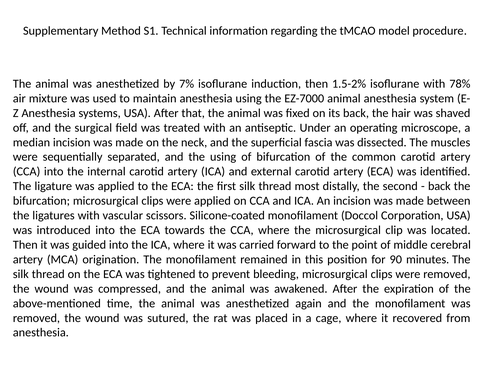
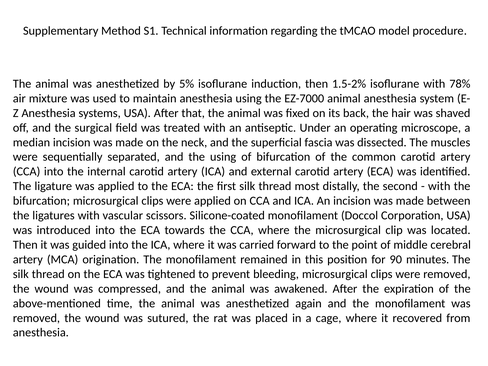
7%: 7% -> 5% (187, 84)
back: back -> with (439, 186)
